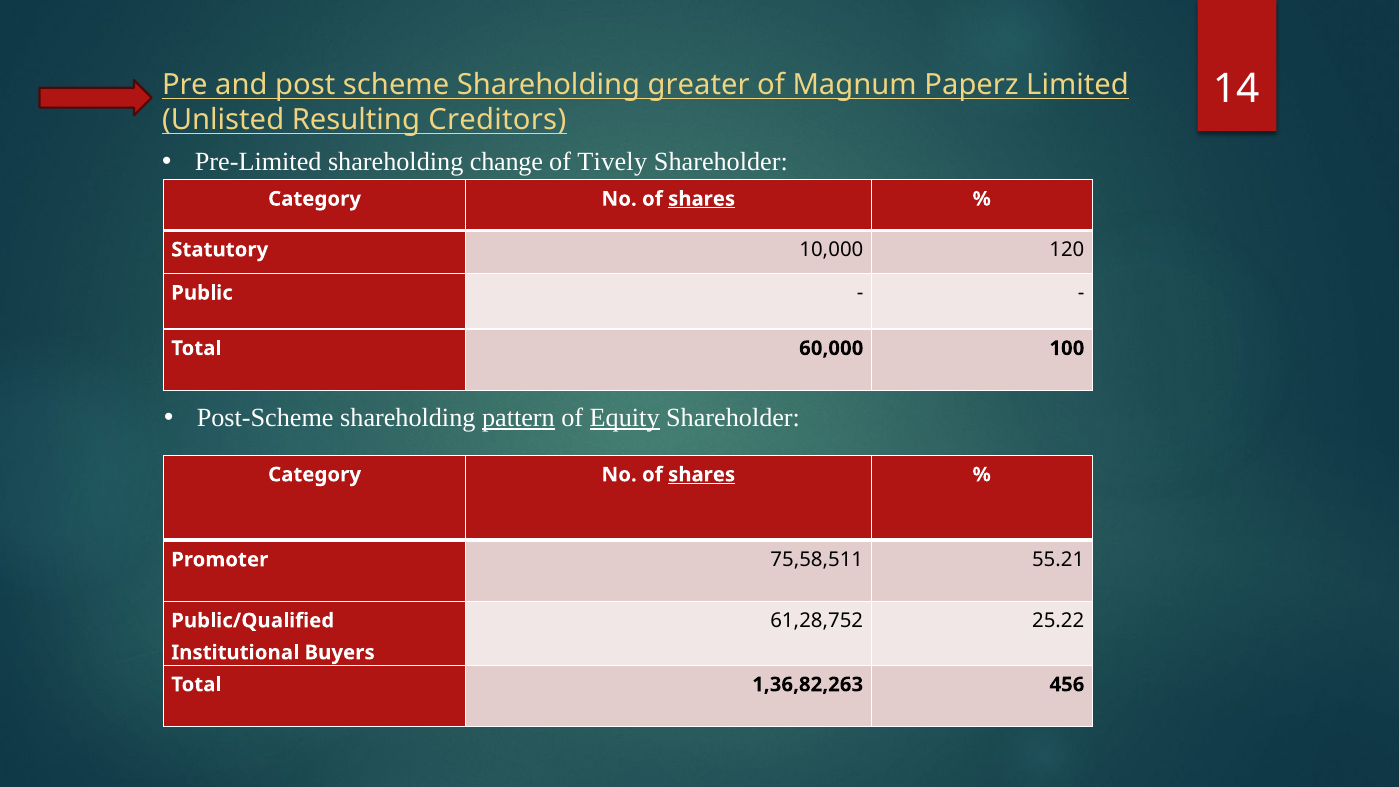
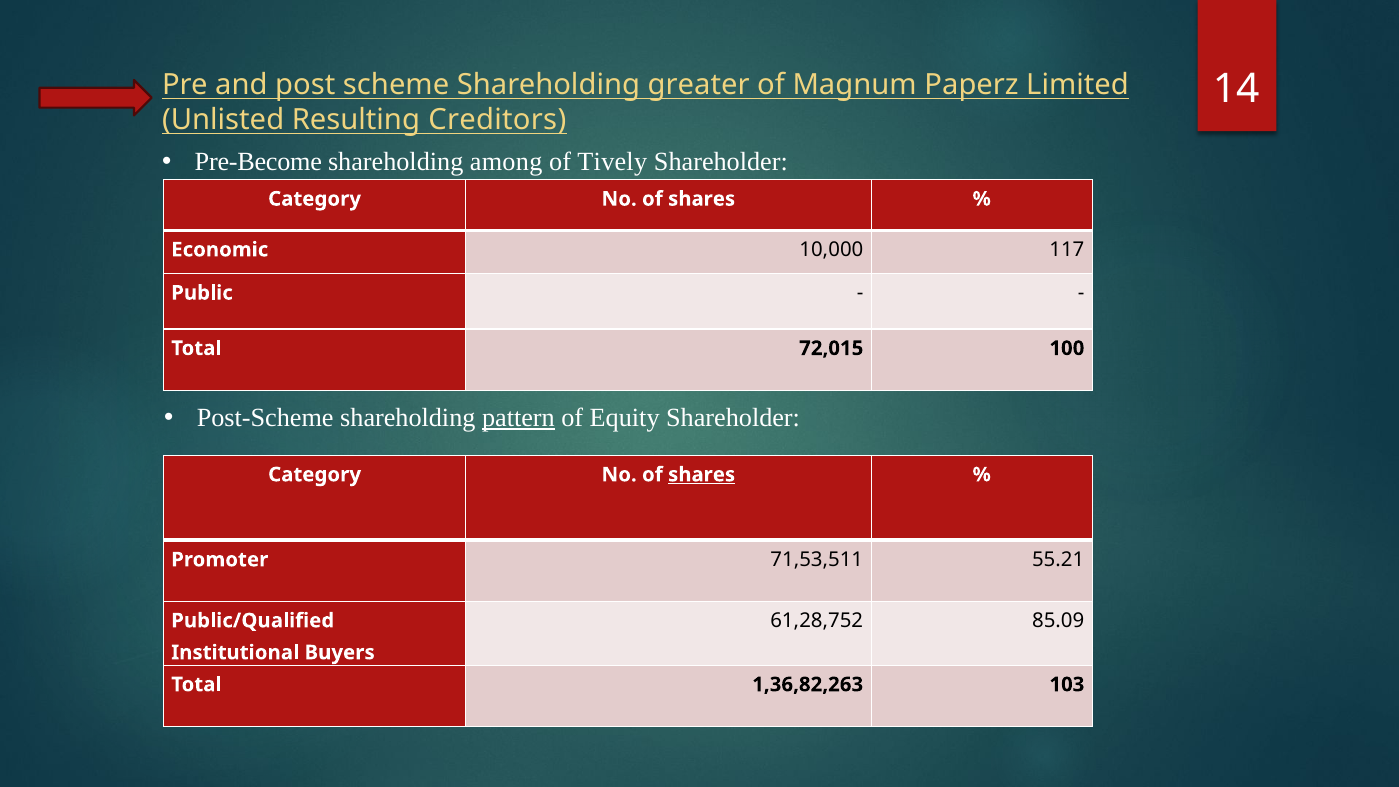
Pre-Limited: Pre-Limited -> Pre-Become (258, 162)
change: change -> among (506, 162)
shares underline: present -> none (702, 199)
Statutory: Statutory -> Economic (220, 250)
120: 120 -> 117 (1067, 250)
60,000: 60,000 -> 72,015 (831, 348)
Equity underline: present -> none (625, 418)
75,58,511: 75,58,511 -> 71,53,511 (817, 560)
25.22: 25.22 -> 85.09 (1058, 621)
456: 456 -> 103 (1067, 685)
